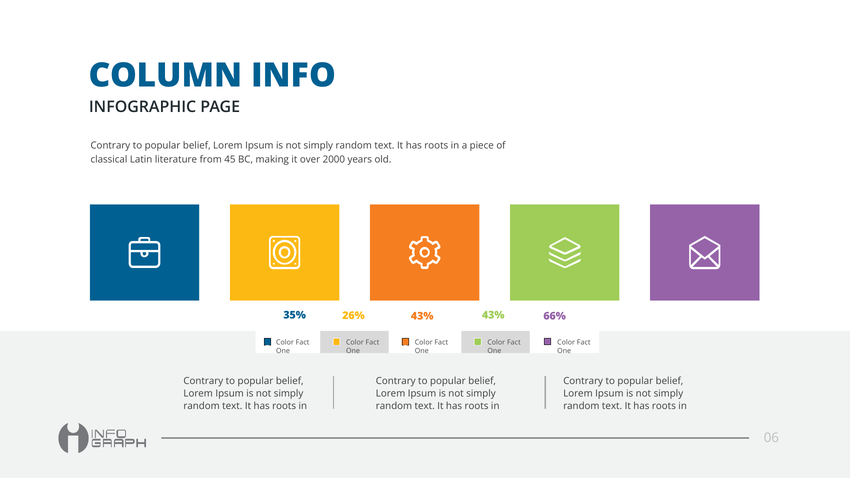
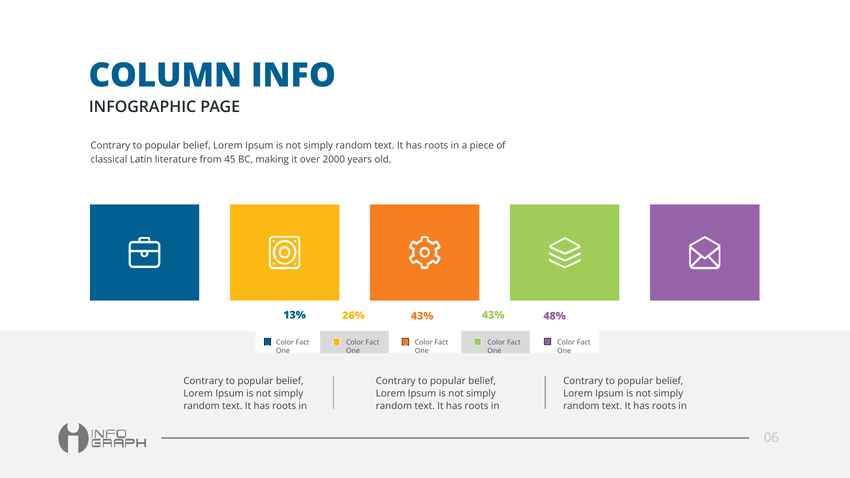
35%: 35% -> 13% (295, 315)
66%: 66% -> 48% (555, 316)
